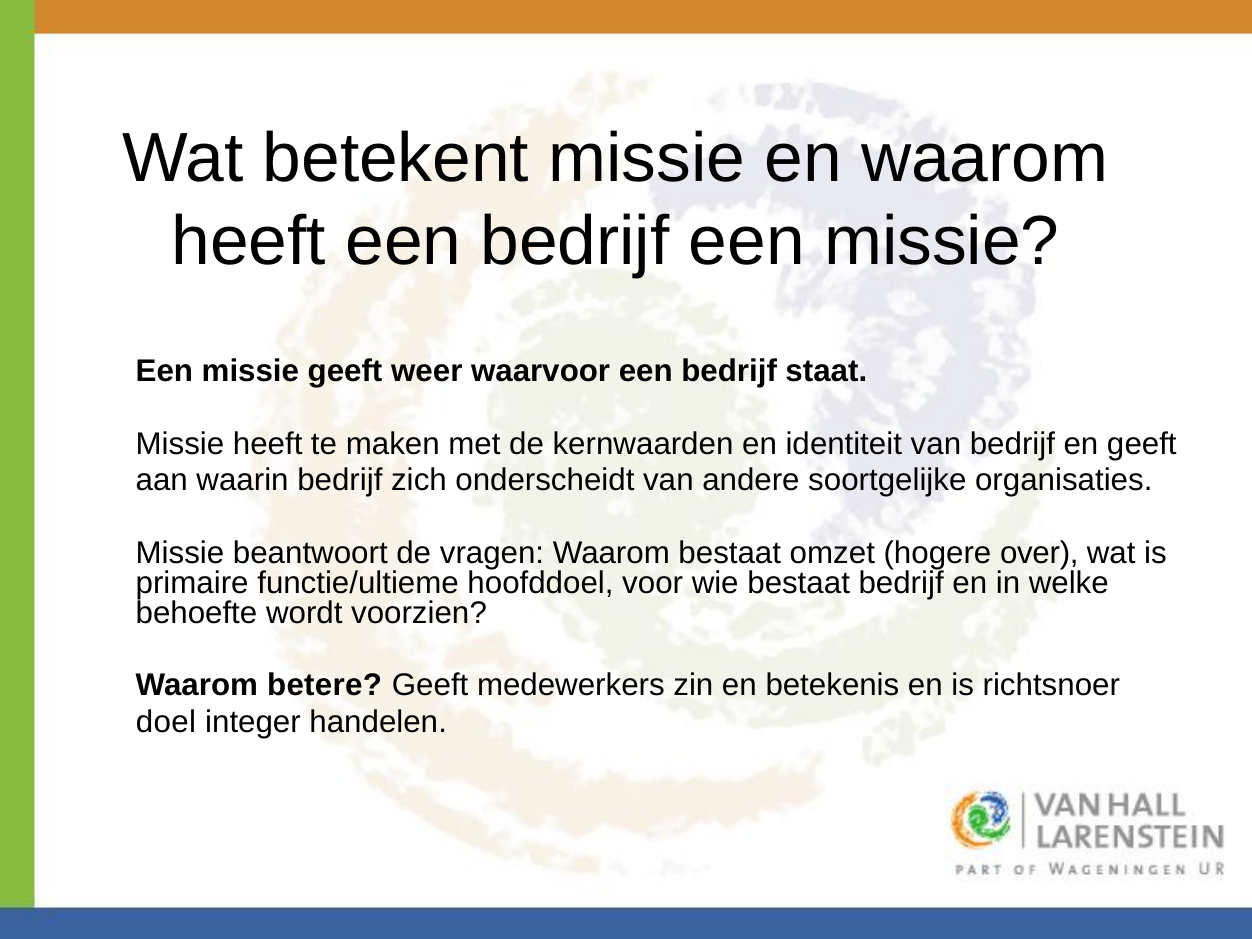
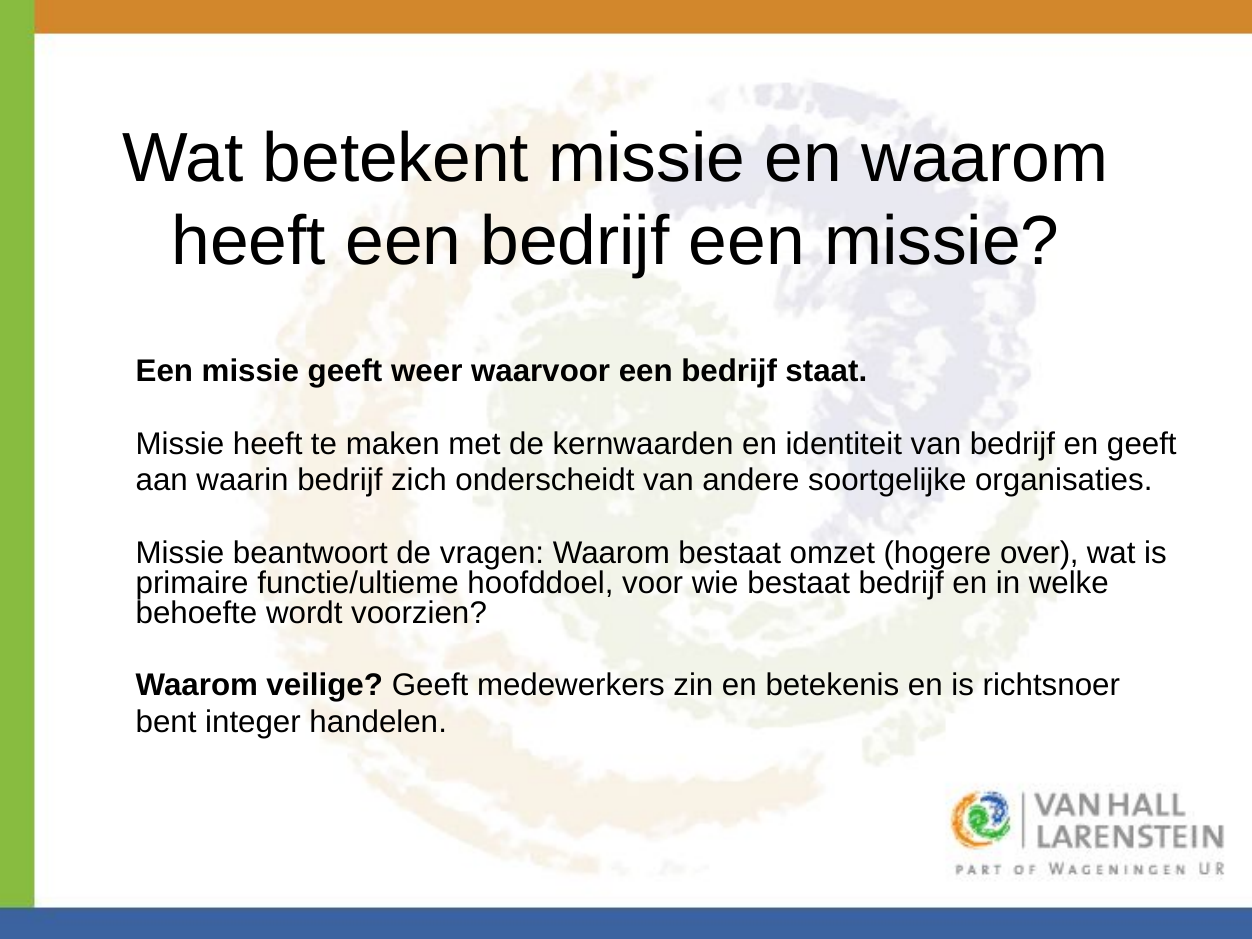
betere: betere -> veilige (325, 686)
doel: doel -> bent (166, 722)
